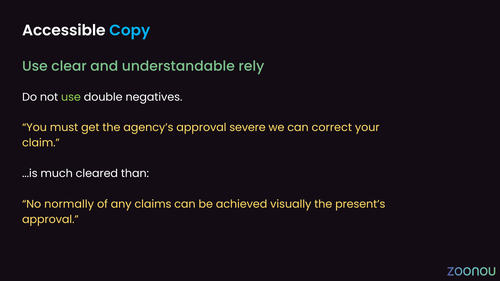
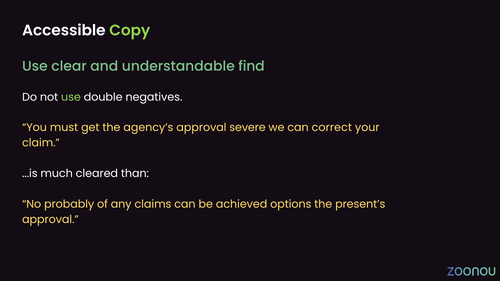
Copy colour: light blue -> light green (130, 30)
rely: rely -> find (251, 66)
normally: normally -> probably (69, 204)
visually: visually -> options (291, 204)
